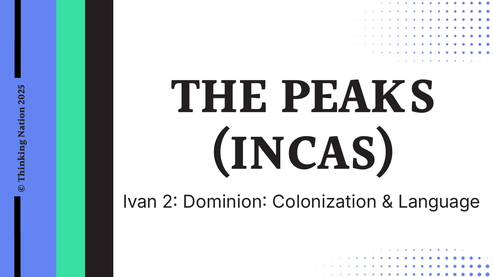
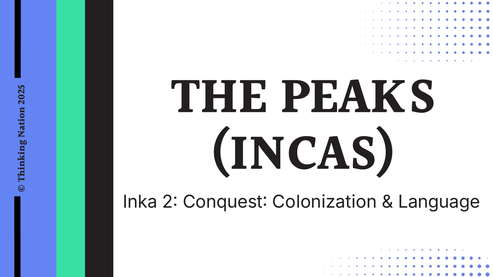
Ivan: Ivan -> Inka (140, 202)
Dominion: Dominion -> Conquest (225, 202)
